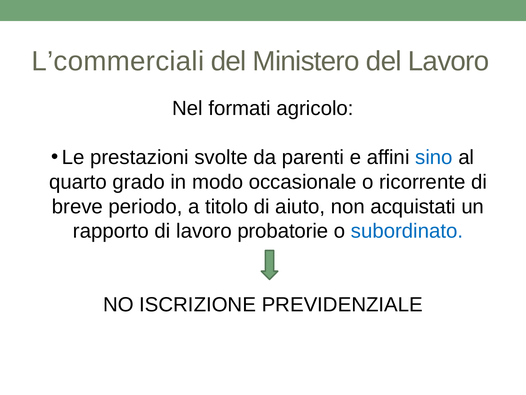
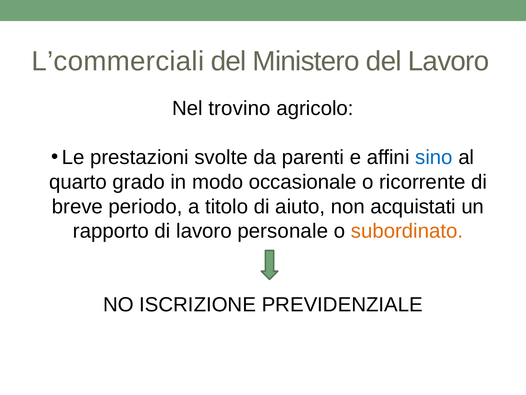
formati: formati -> trovino (240, 108)
probatorie: probatorie -> personale (283, 231)
subordinato colour: blue -> orange (407, 231)
